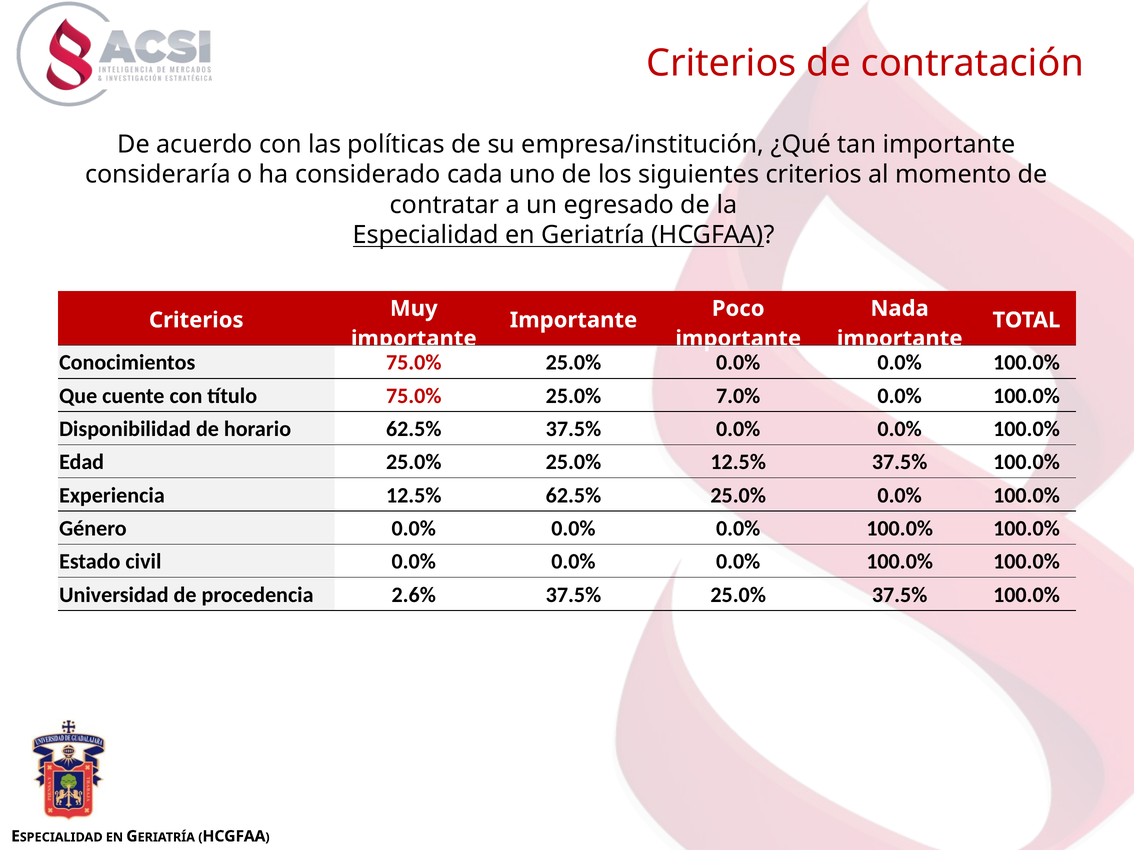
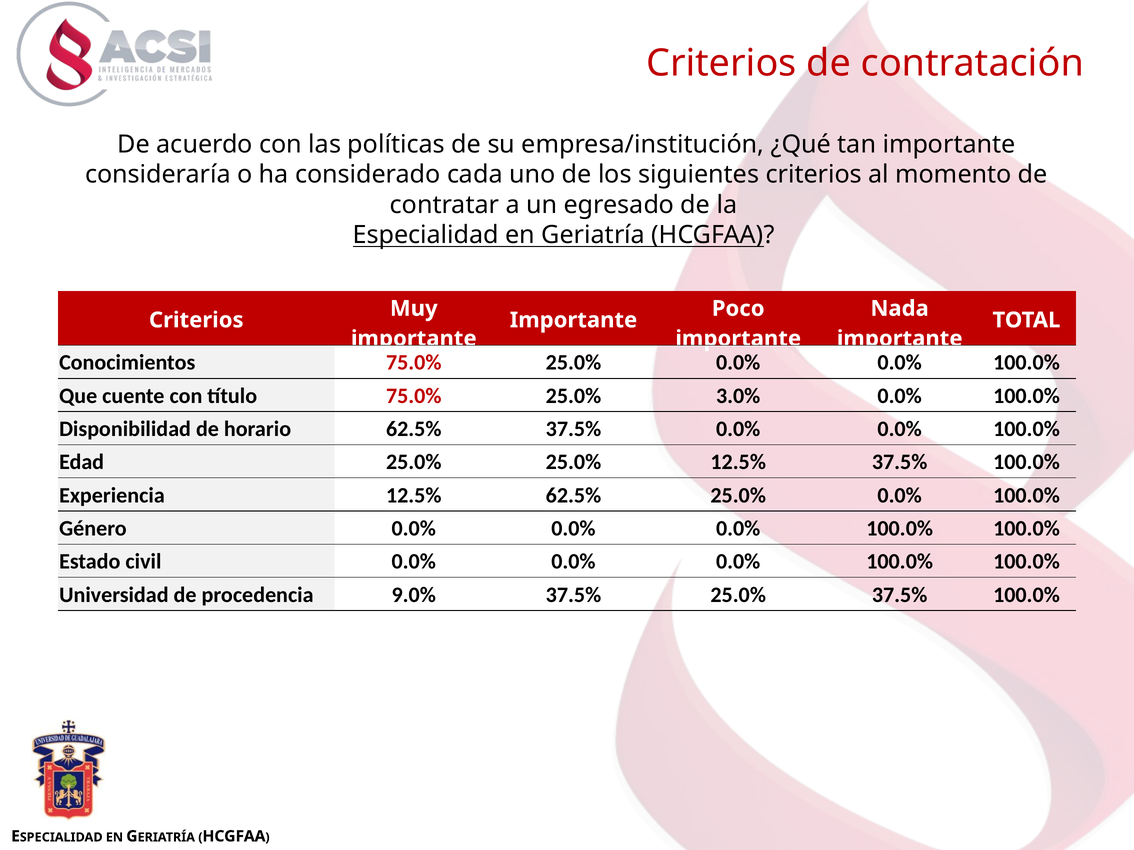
7.0%: 7.0% -> 3.0% (738, 396)
2.6%: 2.6% -> 9.0% (414, 595)
